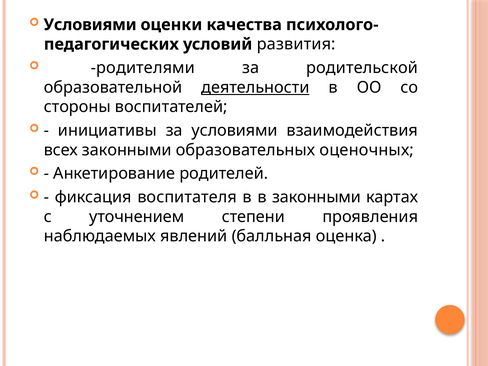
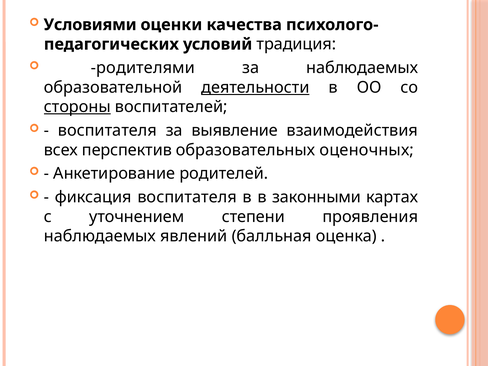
развития: развития -> традиция (296, 44)
за родительской: родительской -> наблюдаемых (362, 68)
стороны underline: none -> present (77, 107)
инициативы: инициативы -> воспитателя (107, 130)
за условиями: условиями -> выявление (235, 130)
всех законными: законными -> перспектив (127, 150)
